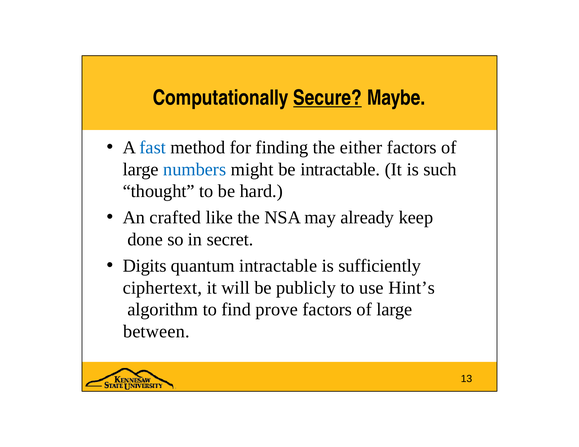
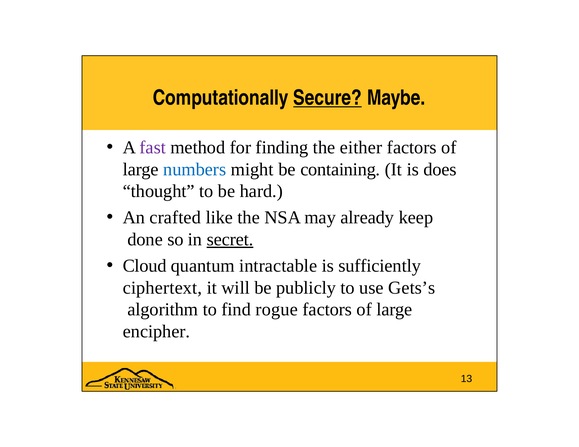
fast colour: blue -> purple (153, 148)
be intractable: intractable -> containing (340, 170)
such: such -> does (440, 170)
secret underline: none -> present (230, 240)
Digits: Digits -> Cloud (145, 266)
Hint’s: Hint’s -> Gets’s (412, 288)
prove: prove -> rogue (277, 310)
between: between -> encipher (156, 332)
